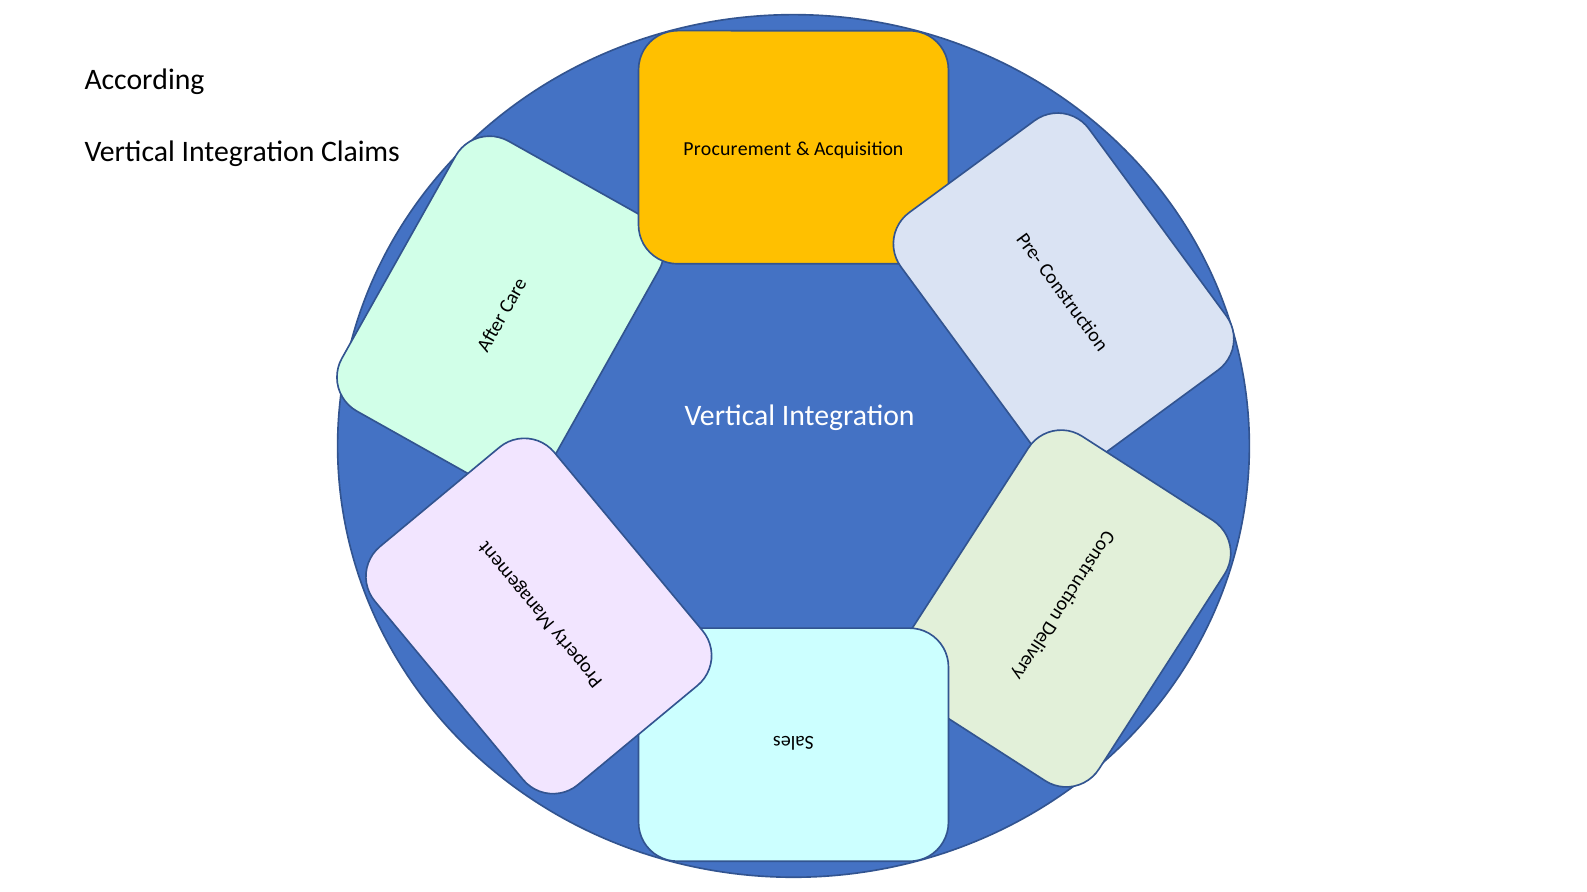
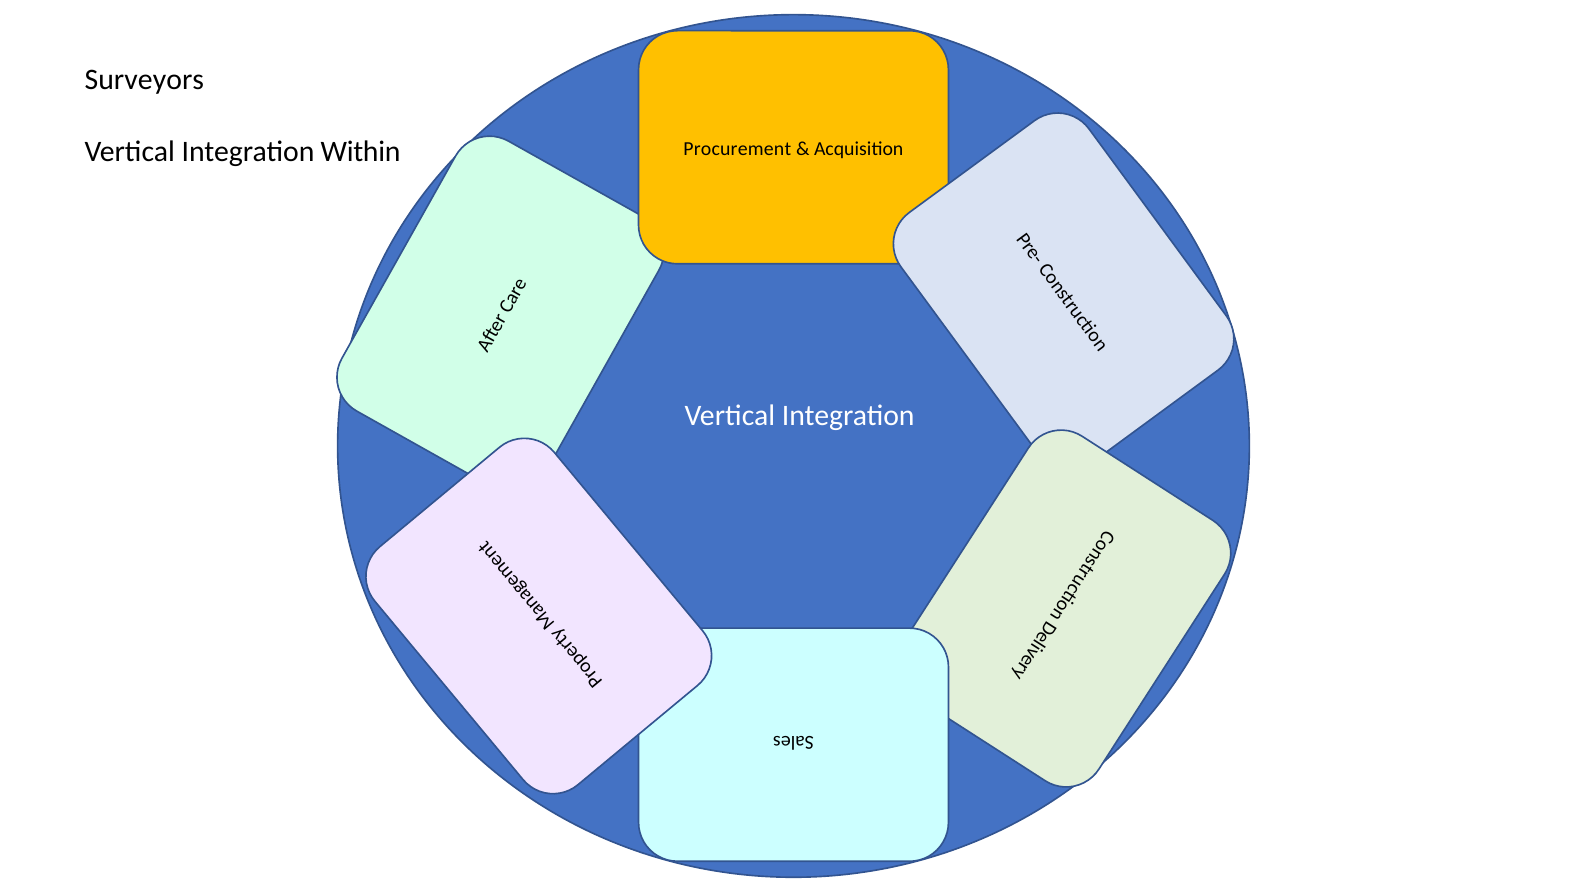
According: According -> Surveyors (144, 80)
Claims: Claims -> Within (361, 151)
